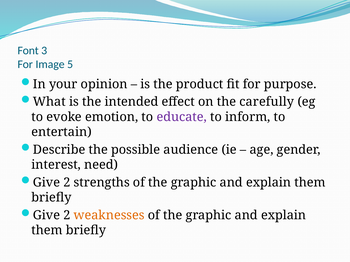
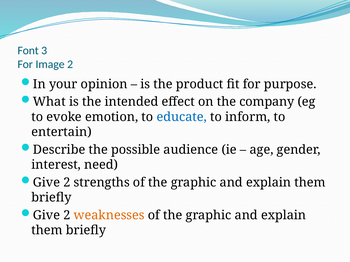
Image 5: 5 -> 2 (70, 65)
carefully: carefully -> company (267, 102)
educate colour: purple -> blue (182, 117)
